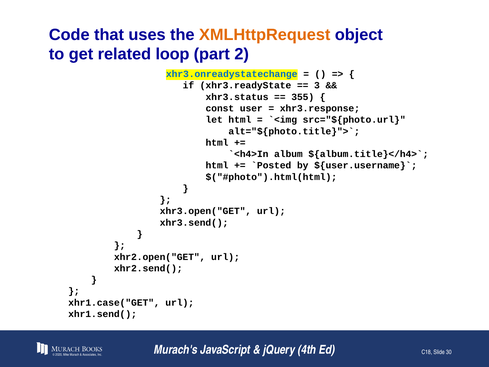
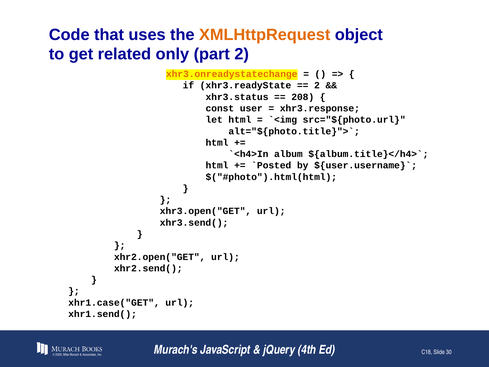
loop: loop -> only (172, 54)
xhr3.onreadystatechange colour: blue -> orange (232, 74)
3: 3 -> 2 (317, 85)
355: 355 -> 208 (303, 97)
